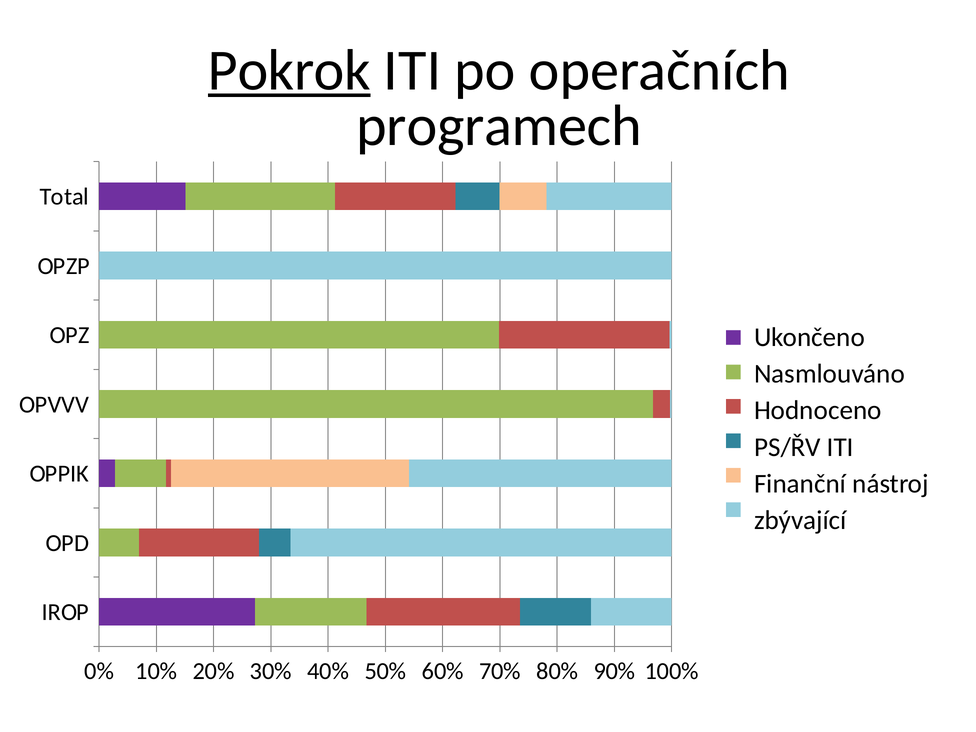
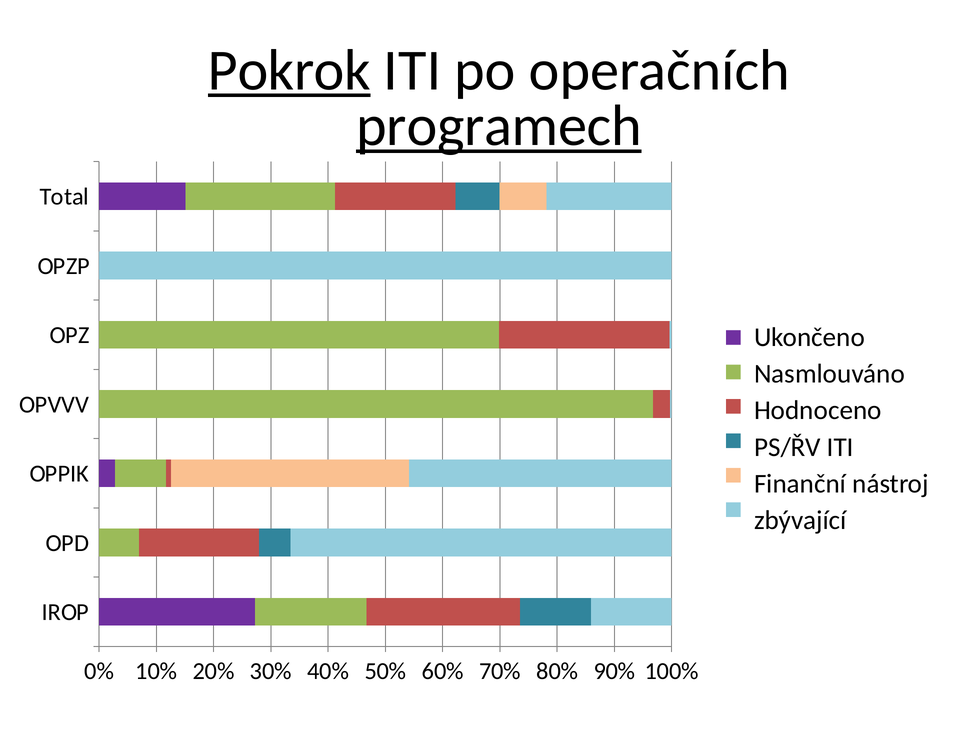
programech underline: none -> present (499, 126)
